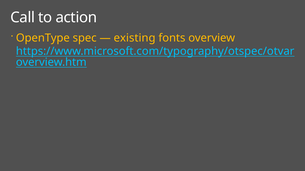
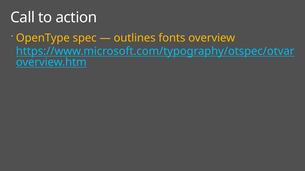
existing: existing -> outlines (135, 38)
